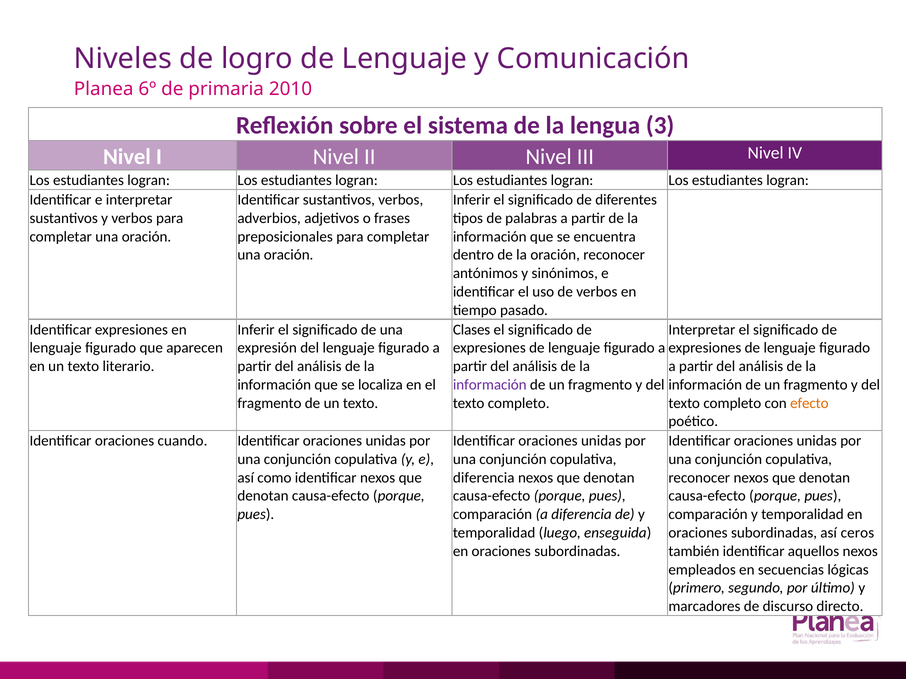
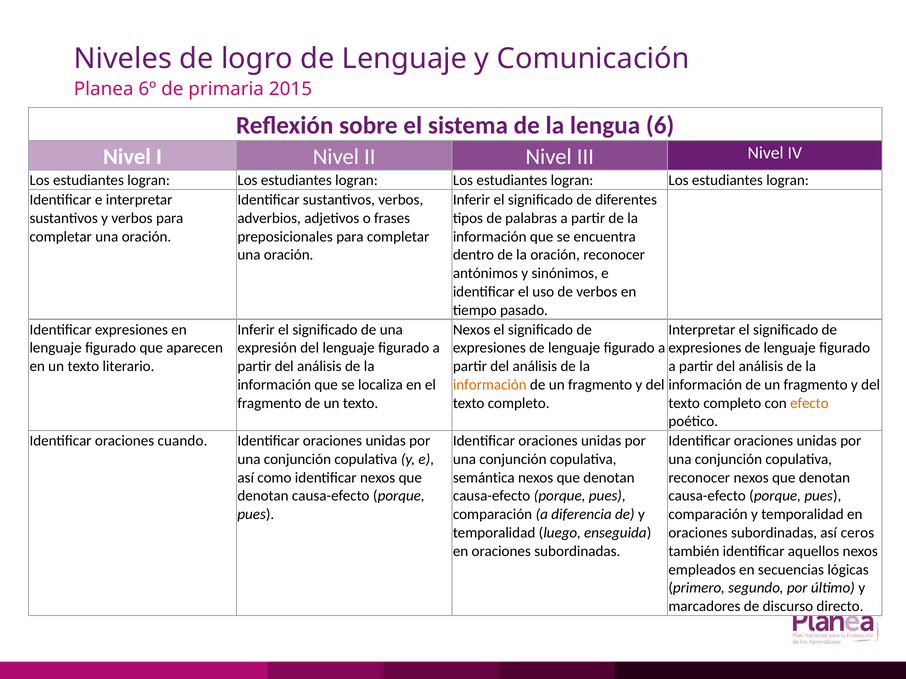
2010: 2010 -> 2015 (290, 89)
3: 3 -> 6 (660, 126)
Clases: Clases -> Nexos (472, 330)
información colour: purple -> orange (490, 385)
diferencia: diferencia -> semántica (484, 478)
